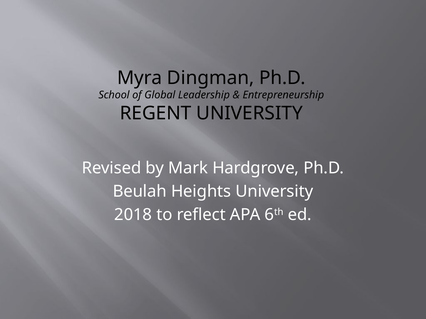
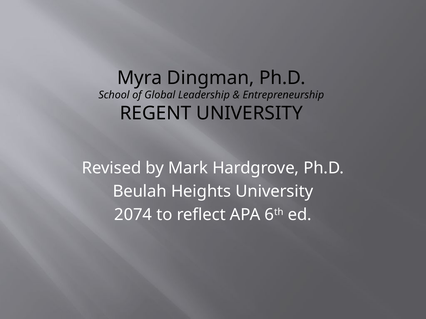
2018: 2018 -> 2074 (133, 215)
